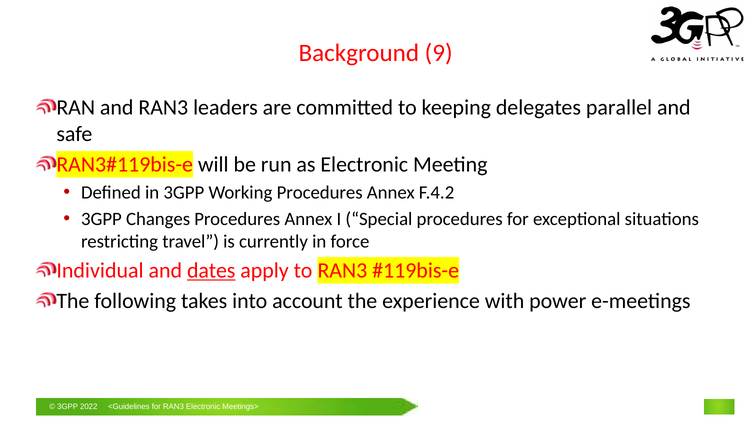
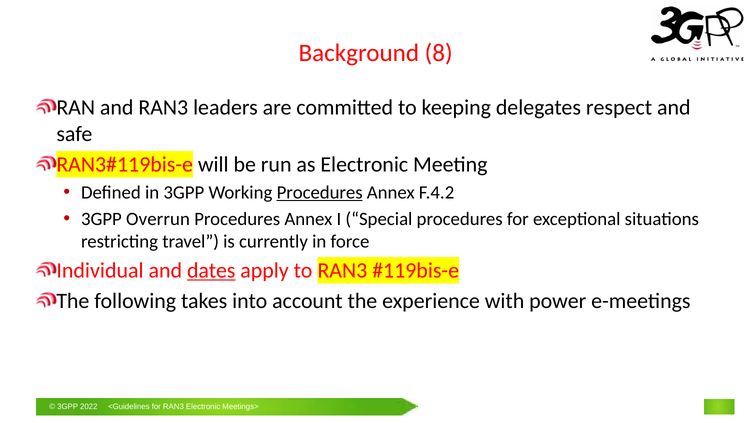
9: 9 -> 8 (439, 53)
parallel: parallel -> respect (619, 107)
Procedures underline: none -> present (320, 193)
Changes: Changes -> Overrun (158, 219)
